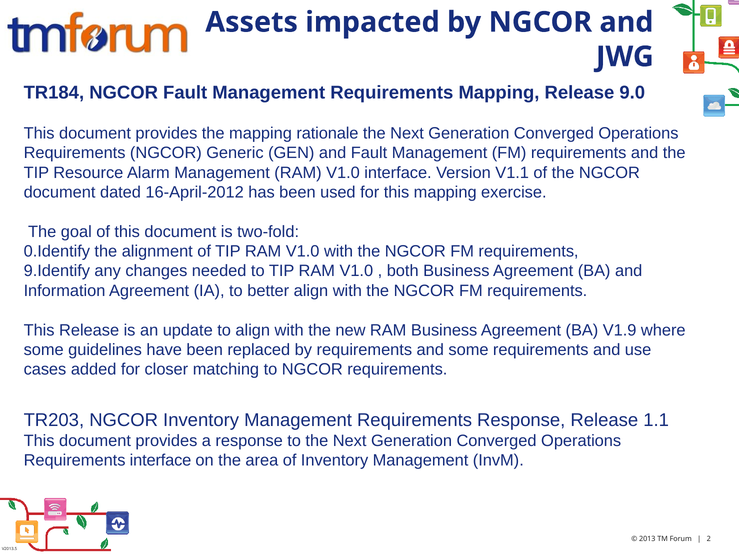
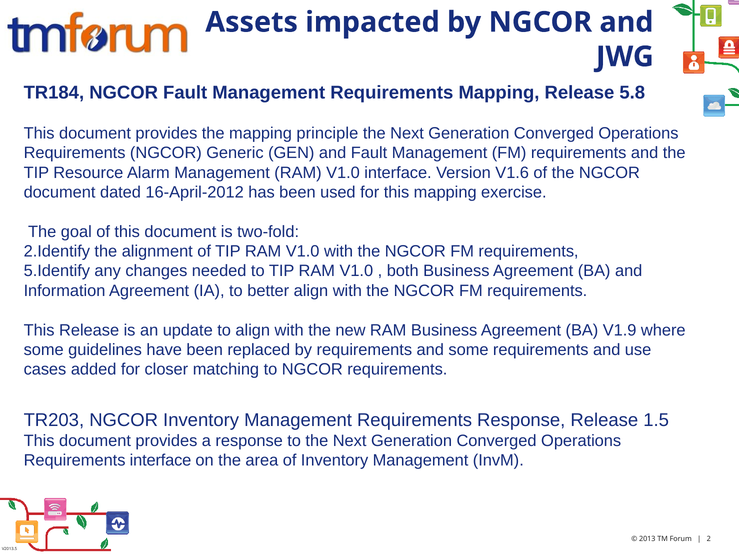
9.0: 9.0 -> 5.8 (632, 93)
rationale: rationale -> principle (327, 133)
V1.1: V1.1 -> V1.6 (512, 173)
0.Identify: 0.Identify -> 2.Identify (57, 251)
9.Identify: 9.Identify -> 5.Identify (57, 271)
1.1: 1.1 -> 1.5 (656, 420)
